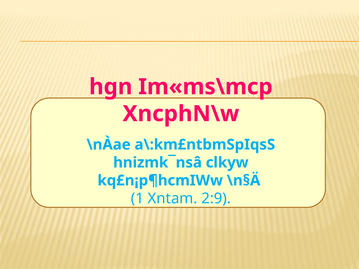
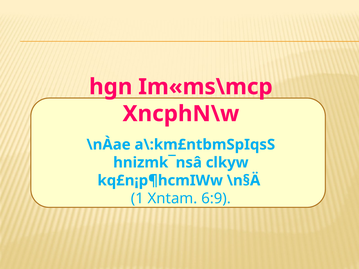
2:9: 2:9 -> 6:9 (216, 199)
